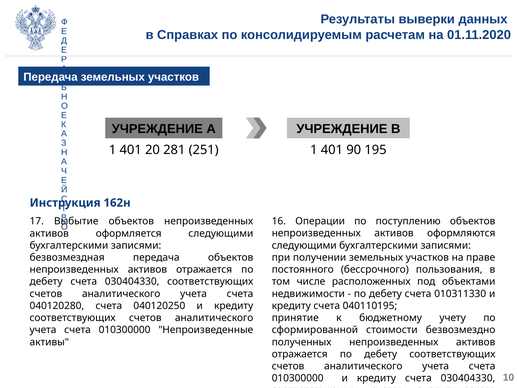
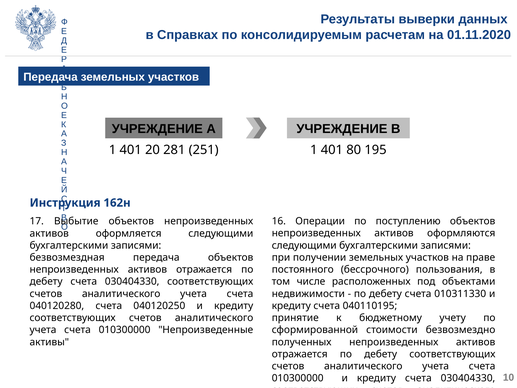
90: 90 -> 80 (354, 150)
